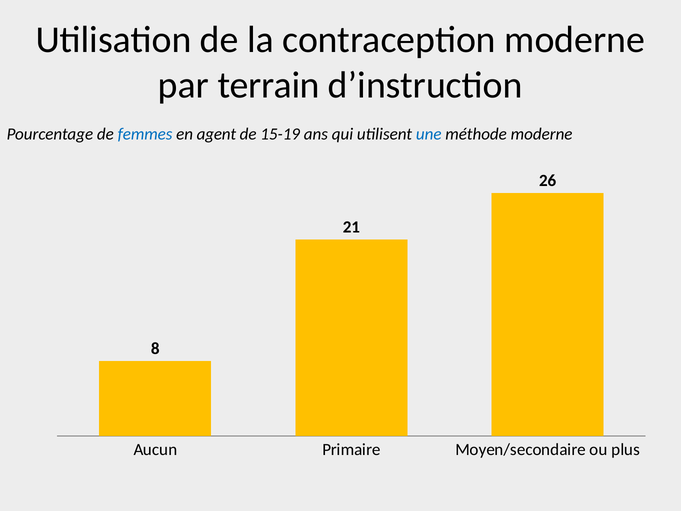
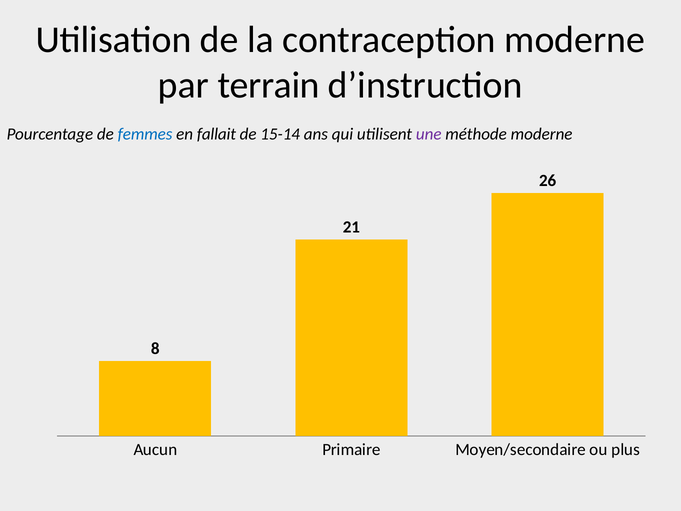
agent: agent -> fallait (216, 134)
15-19: 15-19 -> 15-14 (280, 134)
une colour: blue -> purple (429, 134)
